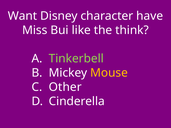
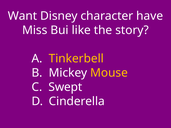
think: think -> story (132, 30)
Tinkerbell colour: light green -> yellow (76, 59)
Other: Other -> Swept (65, 87)
